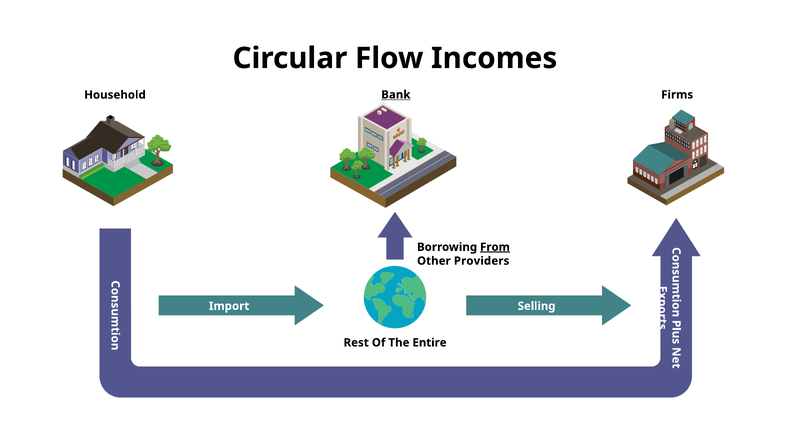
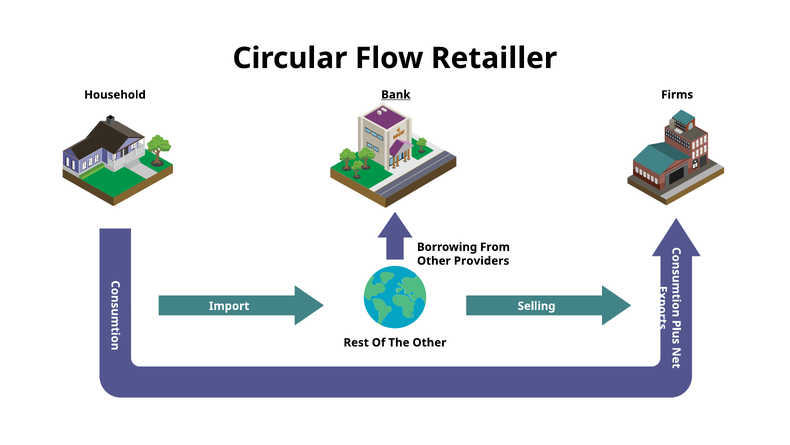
Incomes: Incomes -> Retailler (494, 58)
From underline: present -> none (495, 247)
The Entire: Entire -> Other (429, 342)
